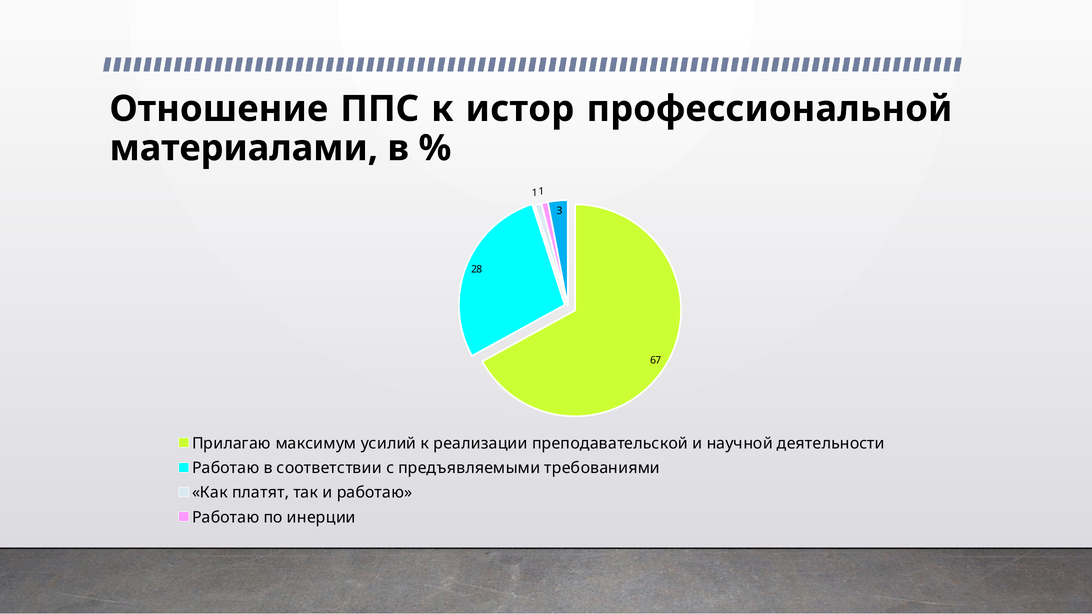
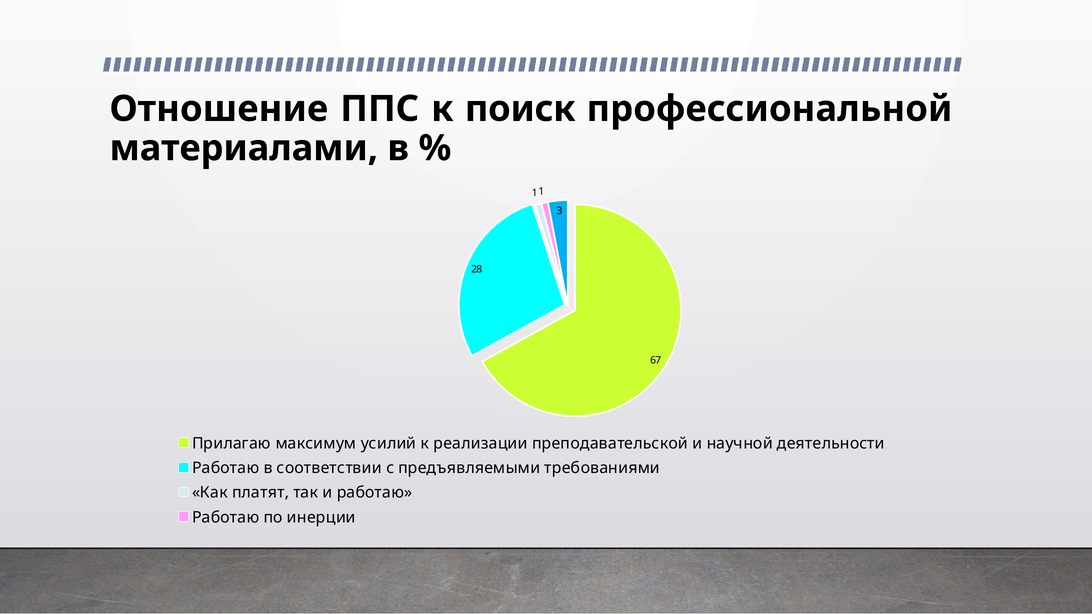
истор: истор -> поиск (520, 109)
